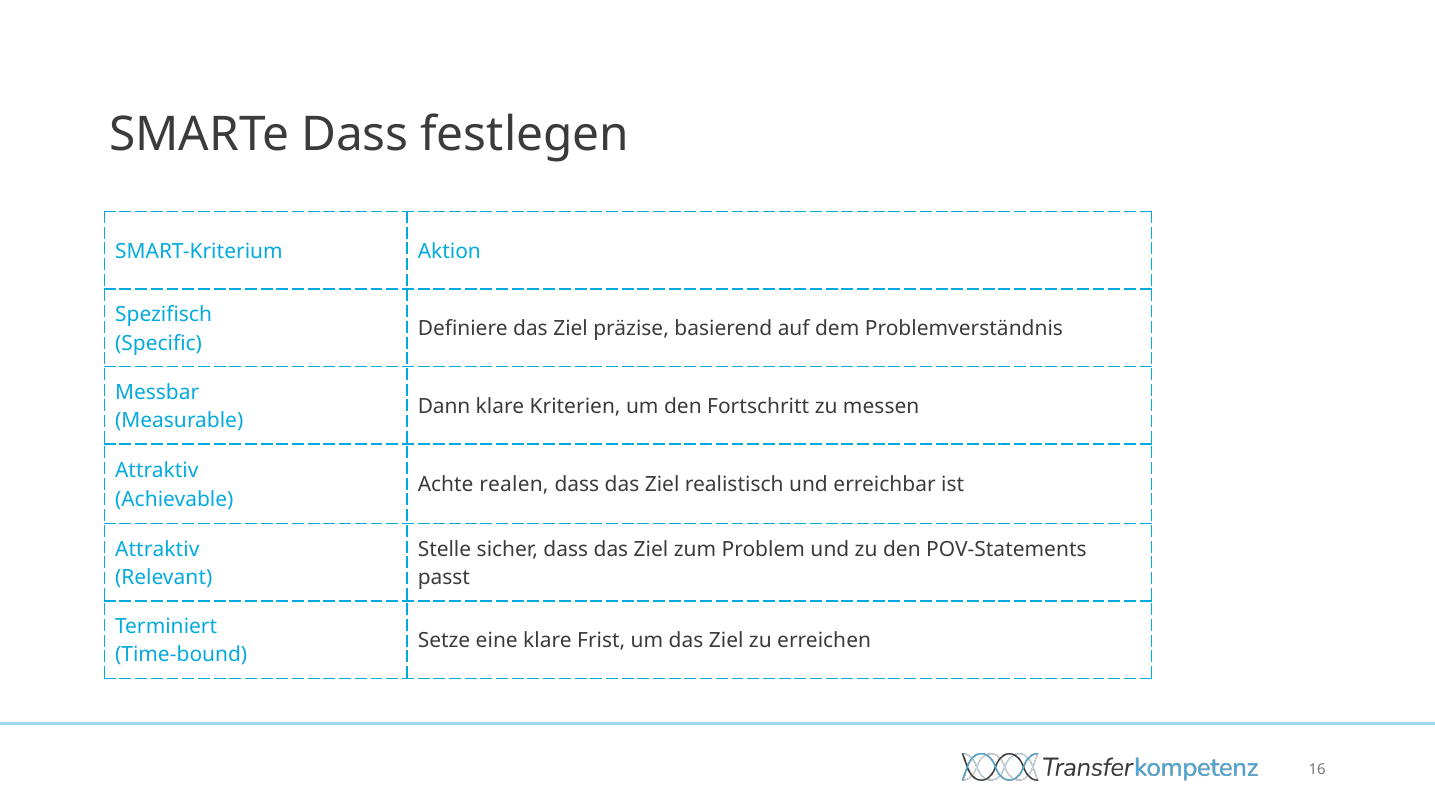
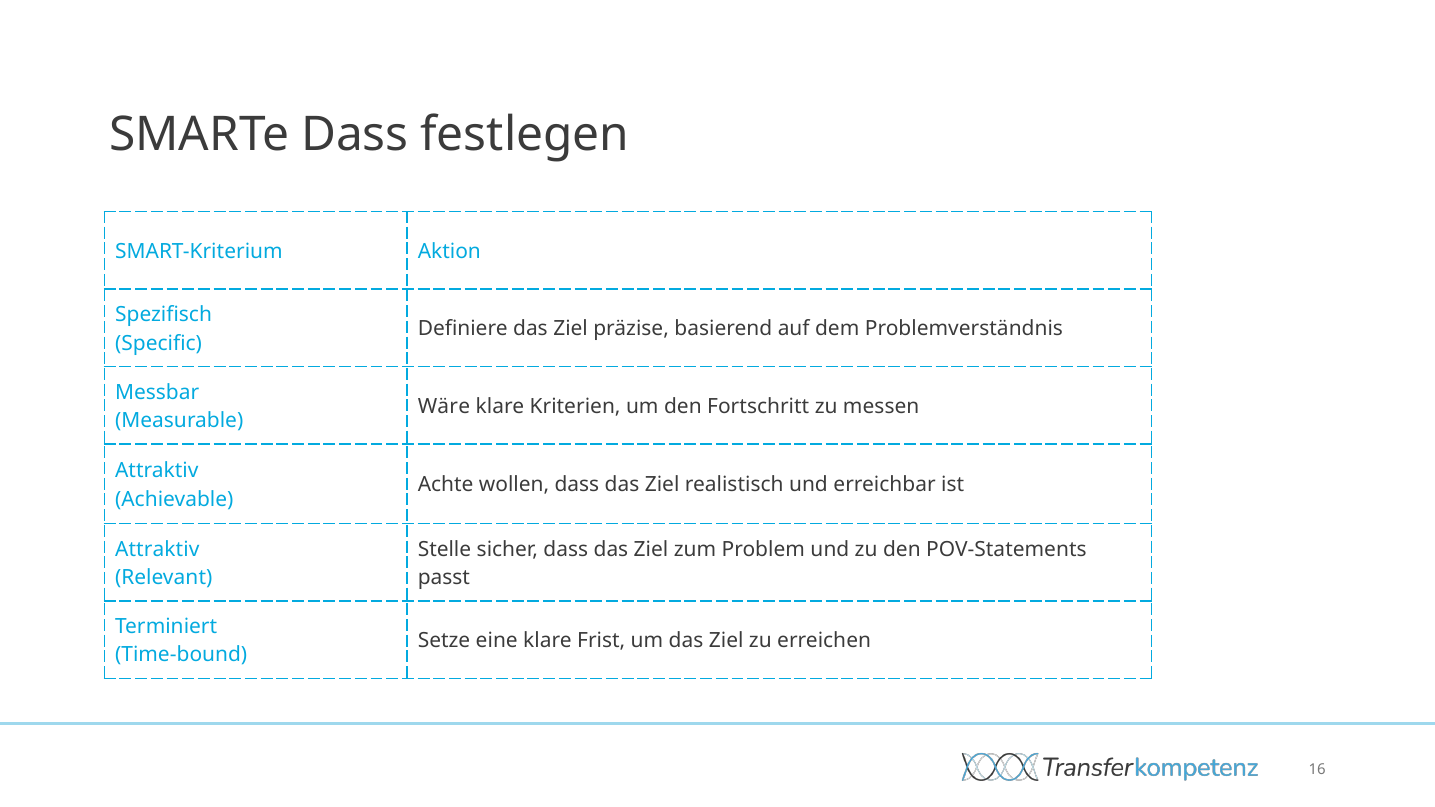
Dann: Dann -> Wäre (444, 407)
realen: realen -> wollen (514, 485)
